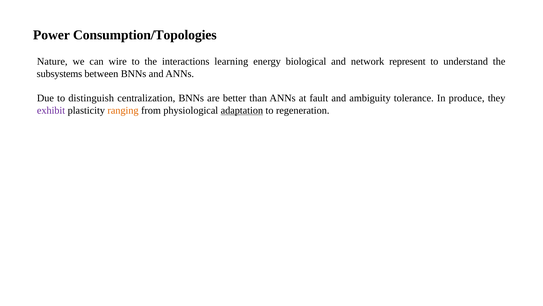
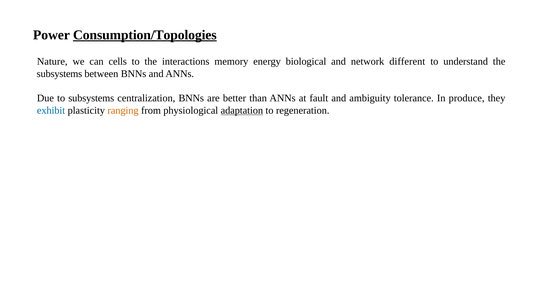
Consumption/Topologies underline: none -> present (145, 35)
wire: wire -> cells (118, 61)
learning: learning -> memory (231, 61)
represent: represent -> different (407, 61)
to distinguish: distinguish -> subsystems (91, 98)
exhibit colour: purple -> blue (51, 110)
